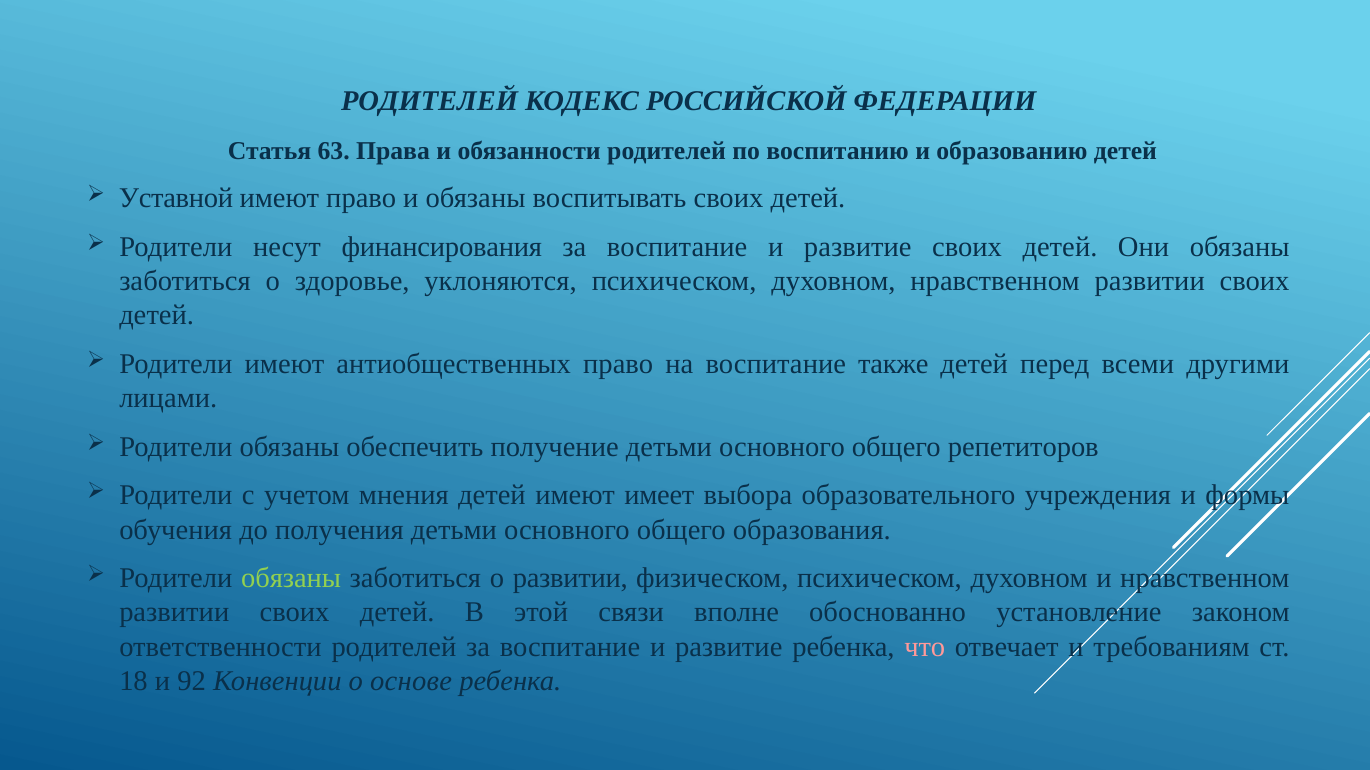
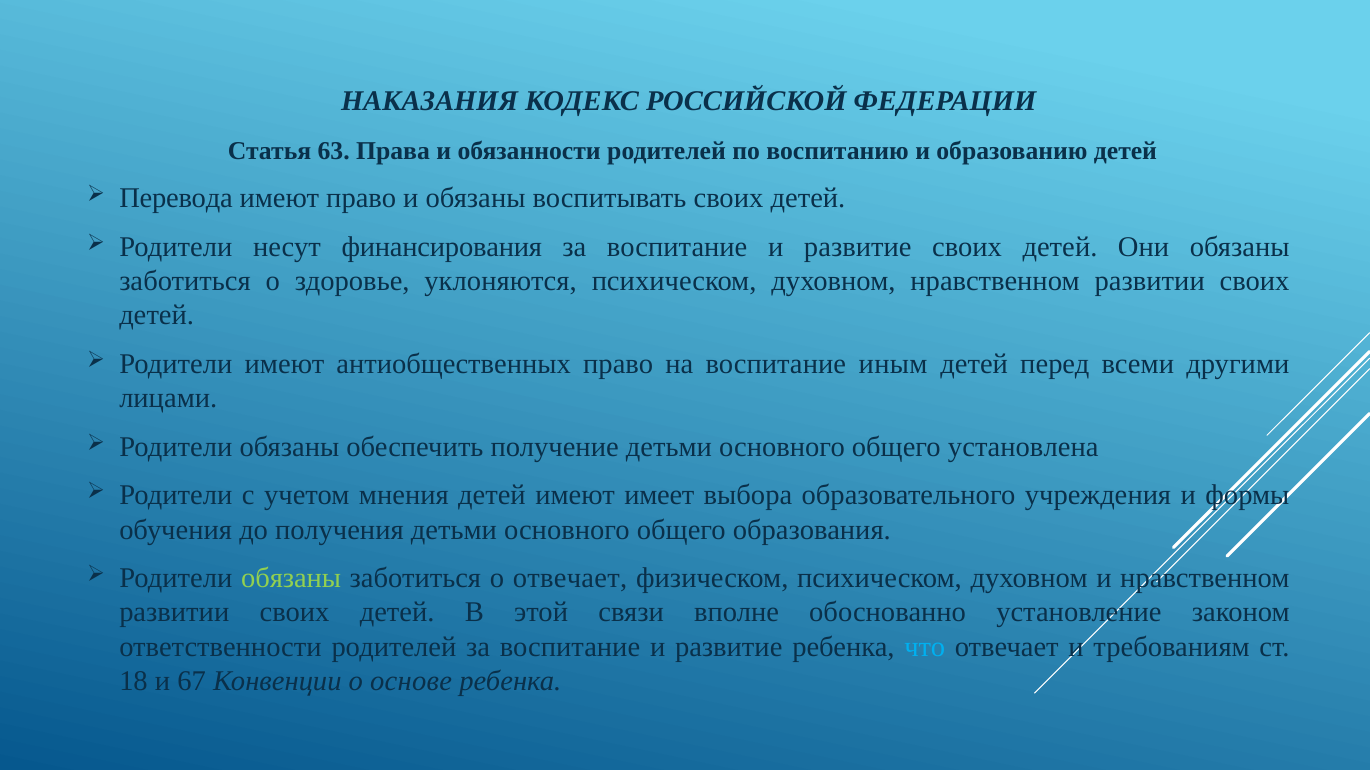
РОДИТЕЛЕЙ: РОДИТЕЛЕЙ -> НАКАЗАНИЯ (430, 101)
Уставной: Уставной -> Перевода (176, 199)
также: также -> иным (893, 364)
репетиторов: репетиторов -> установлена (1023, 447)
о развитии: развитии -> отвечает (570, 579)
что colour: pink -> light blue (925, 647)
92: 92 -> 67 (192, 682)
